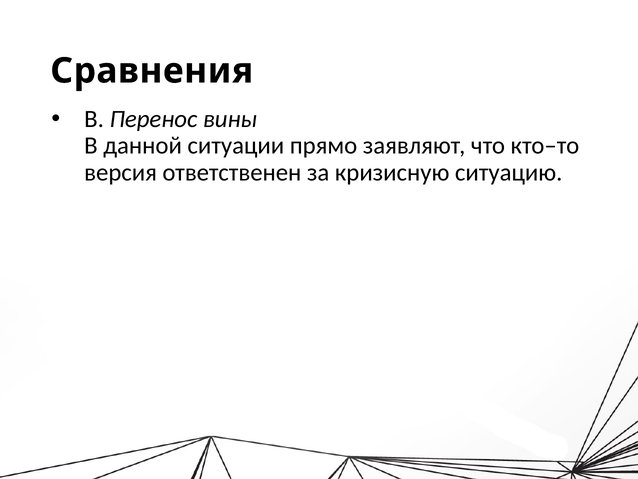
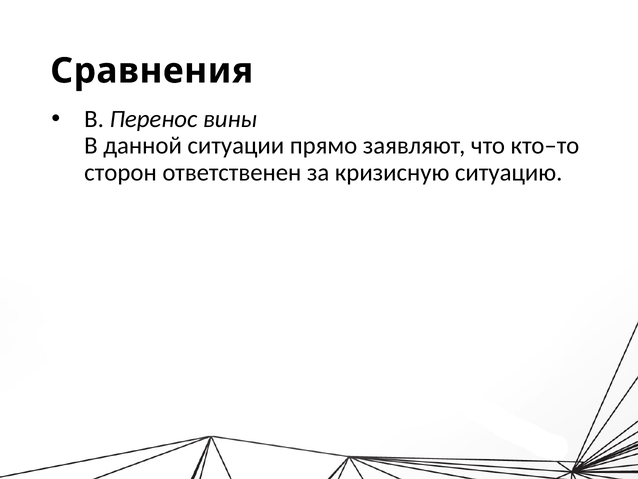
версия: версия -> сторон (121, 172)
